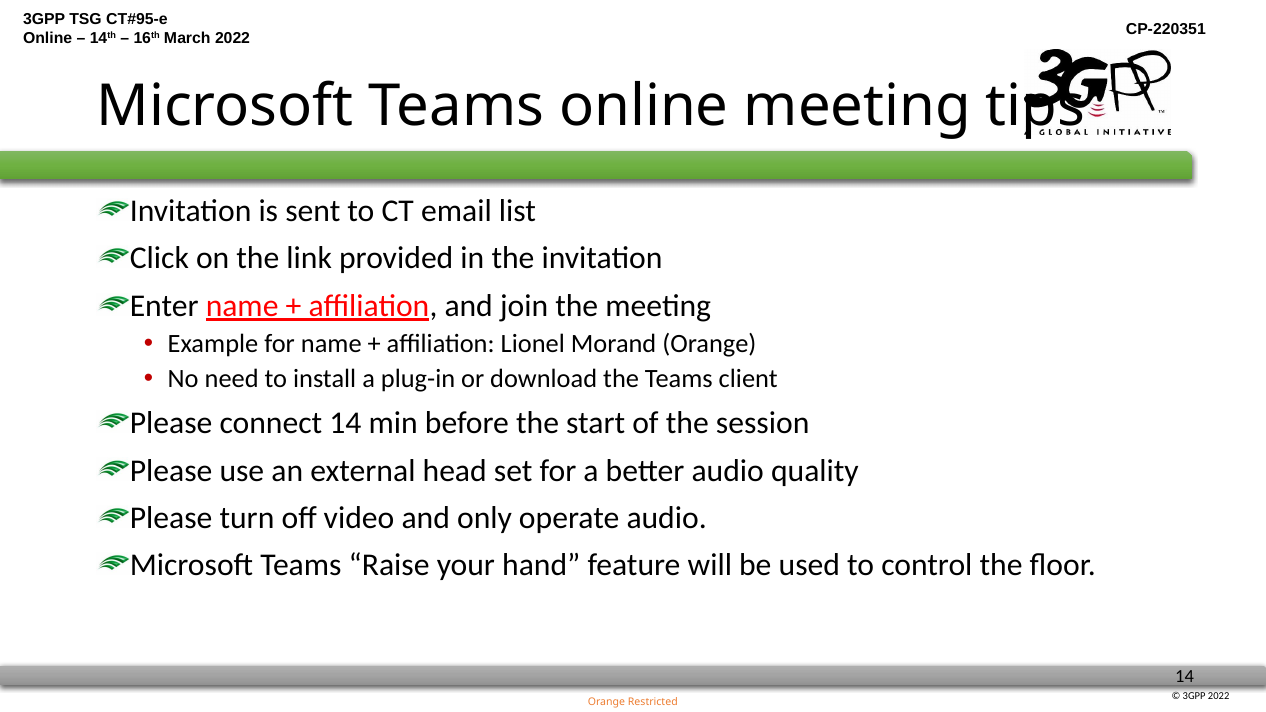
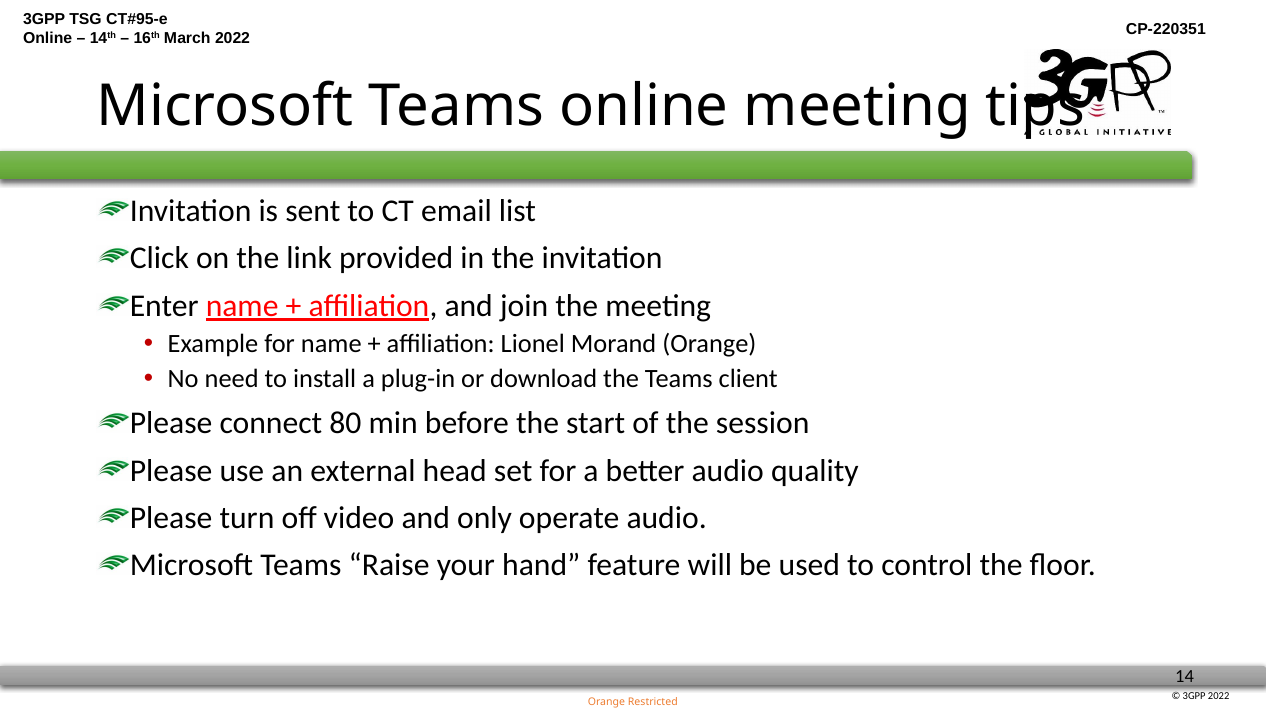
connect 14: 14 -> 80 (345, 423)
